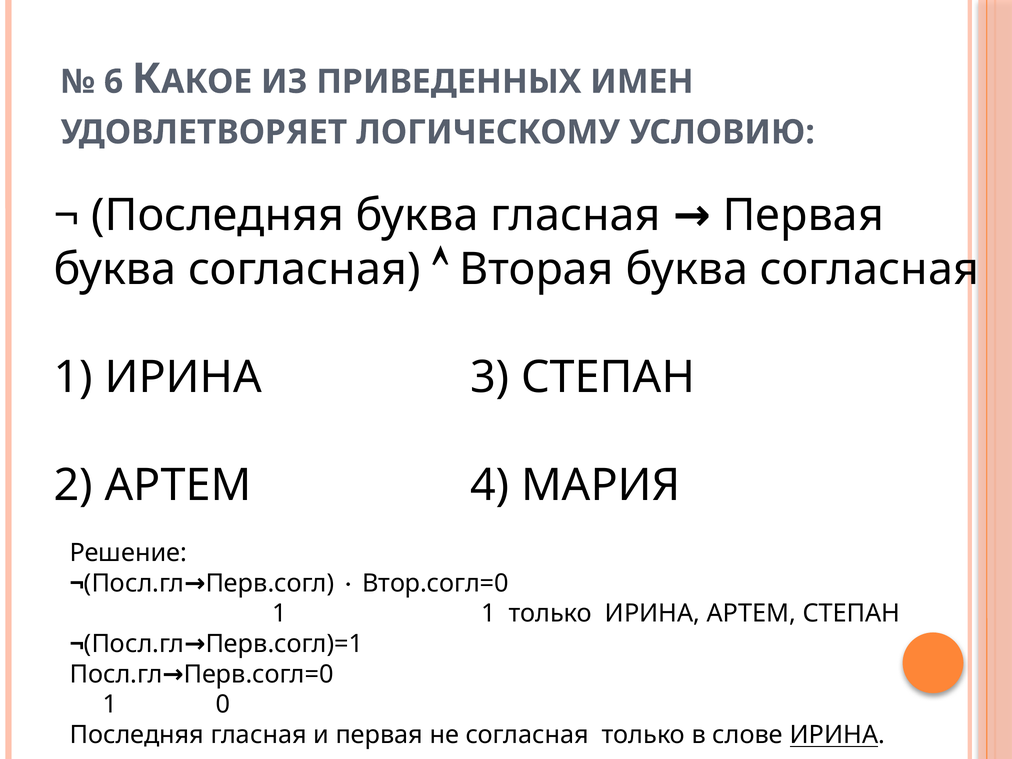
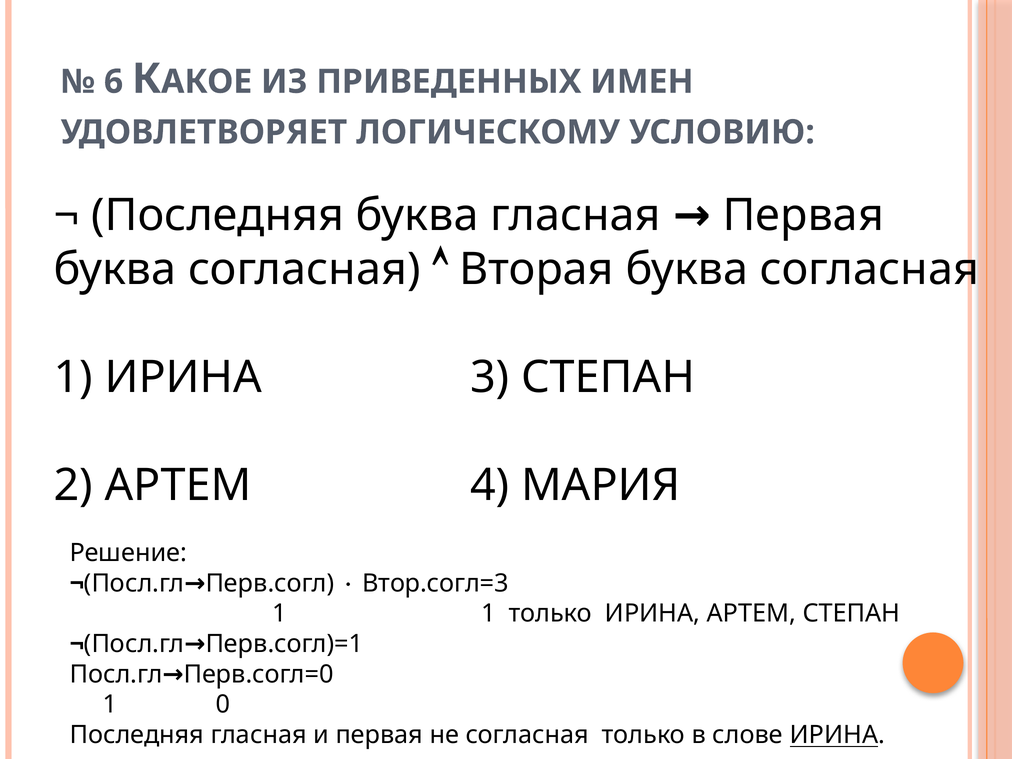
Втор.согл=0: Втор.согл=0 -> Втор.согл=3 (435, 583)
